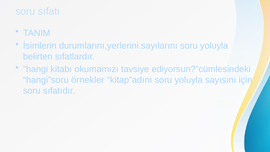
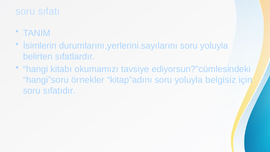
sayısını: sayısını -> belgisiz (221, 80)
